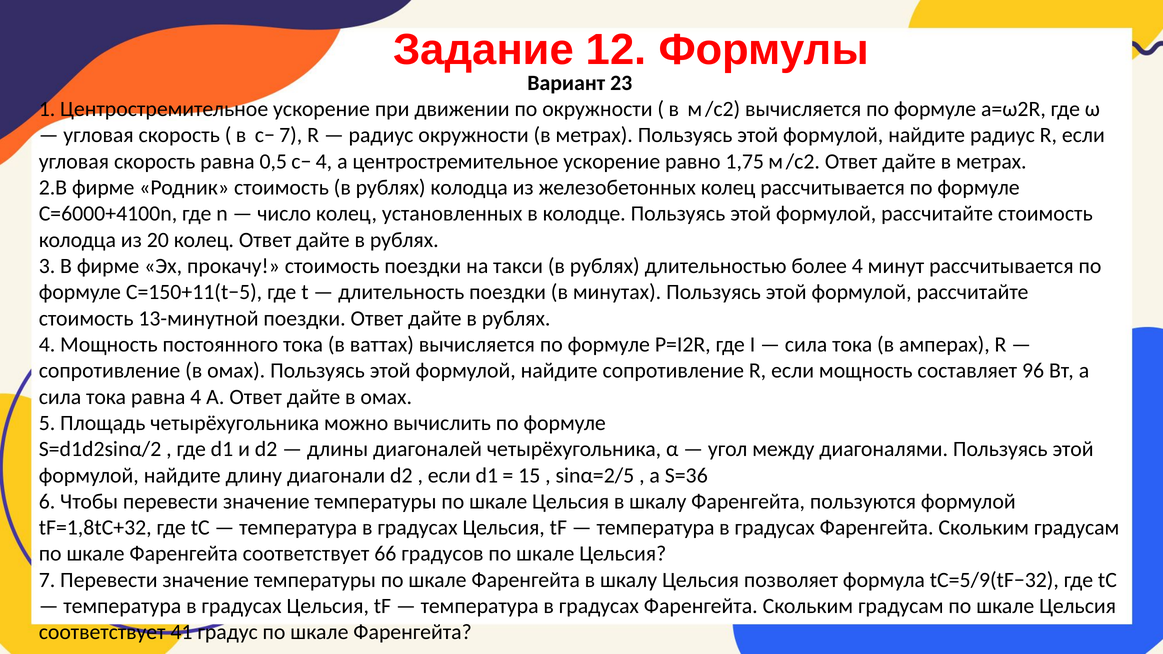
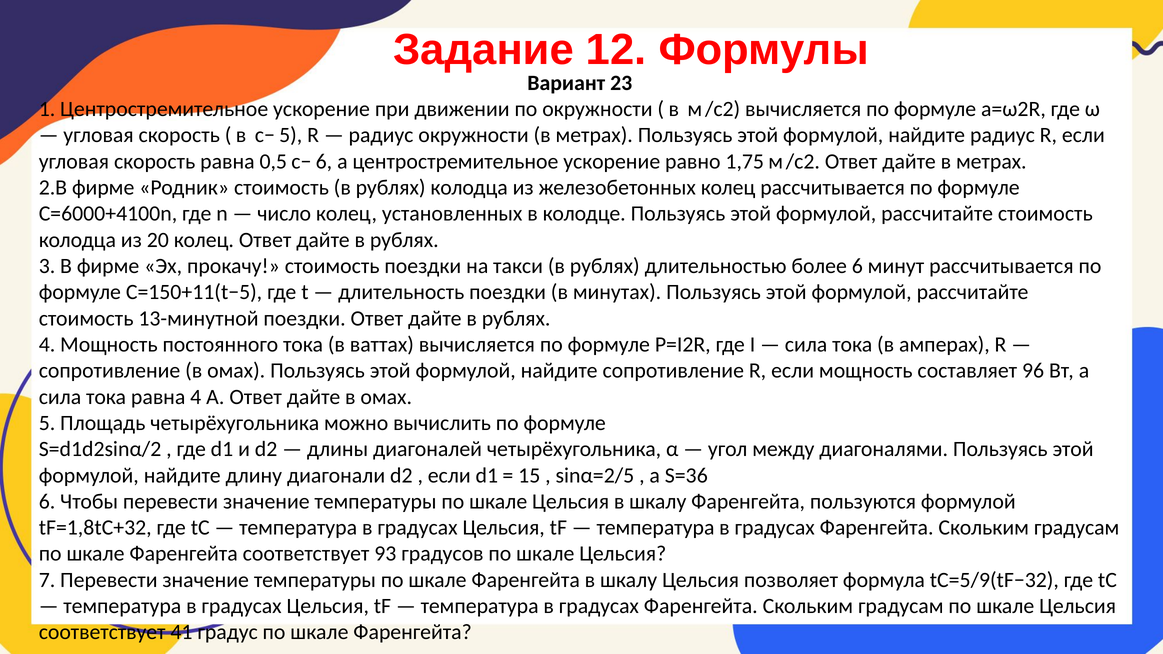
с− 7: 7 -> 5 (291, 135)
с− 4: 4 -> 6 (324, 161)
более 4: 4 -> 6 (857, 266)
66: 66 -> 93 (385, 554)
